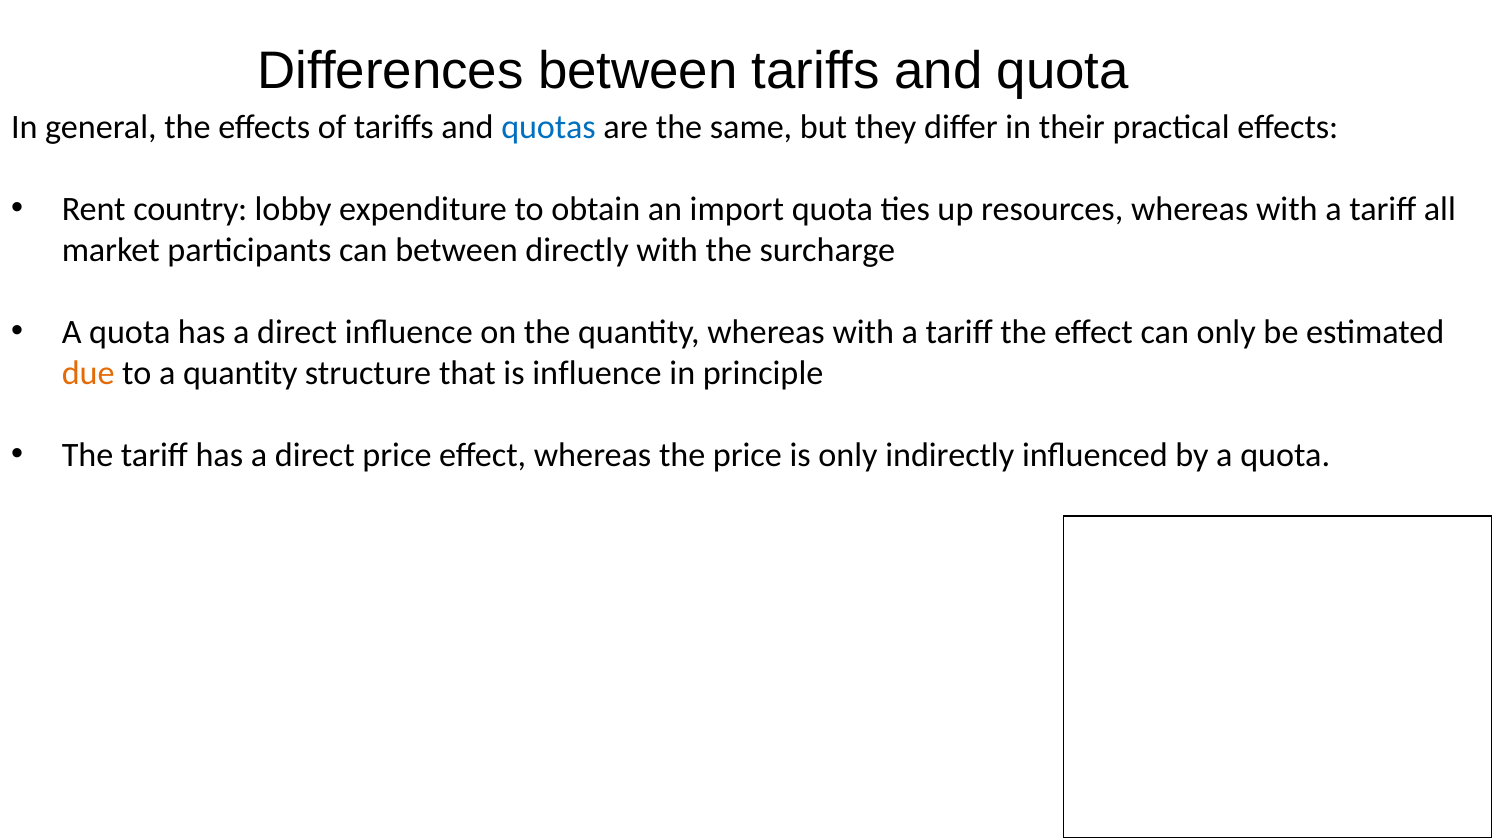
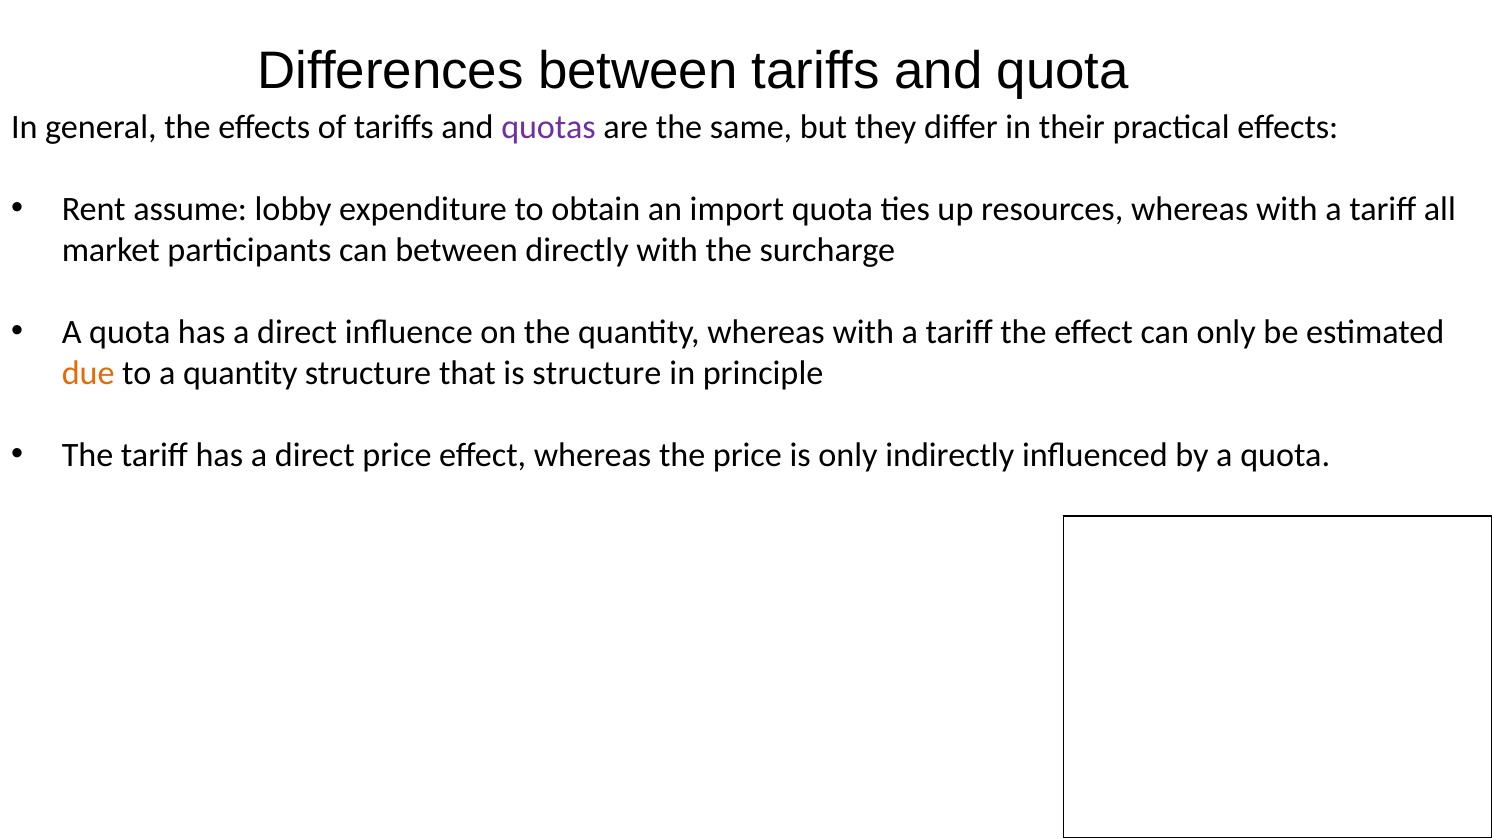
quotas colour: blue -> purple (549, 127)
country: country -> assume (190, 210)
is influence: influence -> structure (597, 374)
